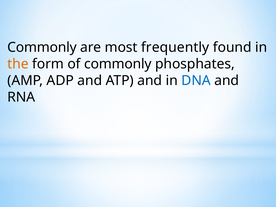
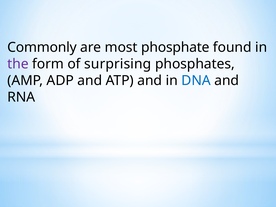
frequently: frequently -> phosphate (175, 47)
the colour: orange -> purple (18, 64)
of commonly: commonly -> surprising (118, 64)
